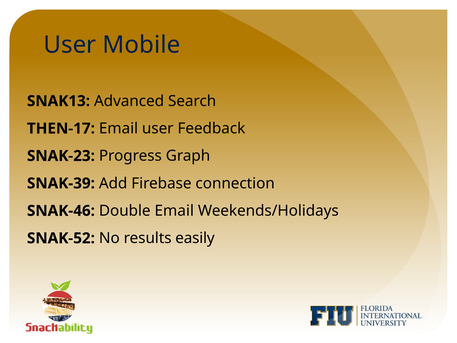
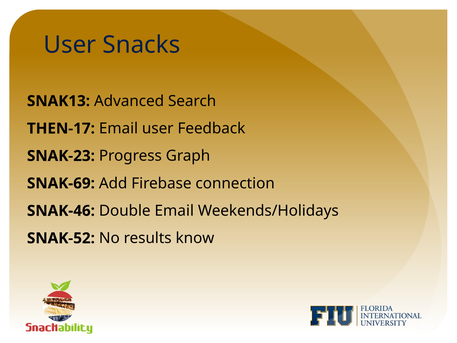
Mobile: Mobile -> Snacks (141, 45)
SNAK-39: SNAK-39 -> SNAK-69 (61, 183)
easily: easily -> know (195, 238)
